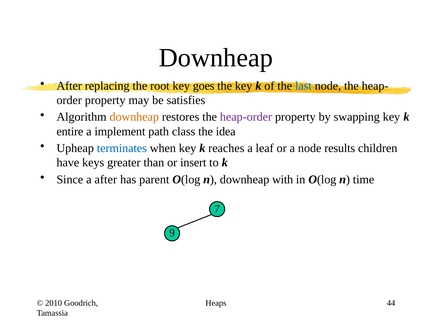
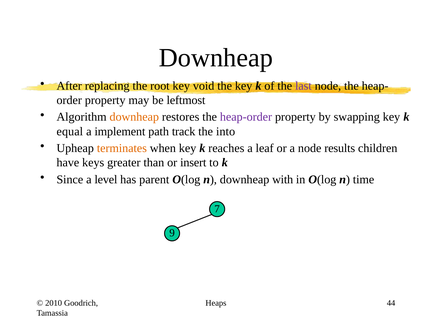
goes: goes -> void (204, 86)
last colour: blue -> purple (303, 86)
satisfies: satisfies -> leftmost (186, 100)
entire: entire -> equal (70, 131)
class: class -> track (184, 131)
idea: idea -> into (226, 131)
terminates colour: blue -> orange (122, 148)
a after: after -> level (106, 179)
